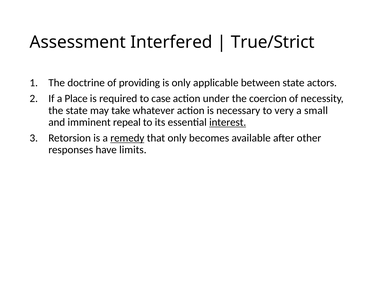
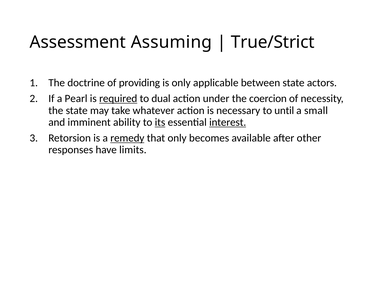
Interfered: Interfered -> Assuming (171, 42)
Place: Place -> Pearl (76, 99)
required underline: none -> present (118, 99)
case: case -> dual (161, 99)
very: very -> until (284, 110)
repeal: repeal -> ability (127, 122)
its underline: none -> present (160, 122)
